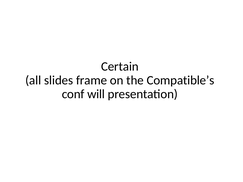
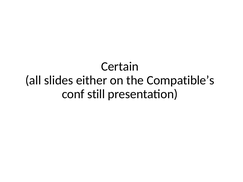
frame: frame -> either (92, 80)
will: will -> still (96, 94)
